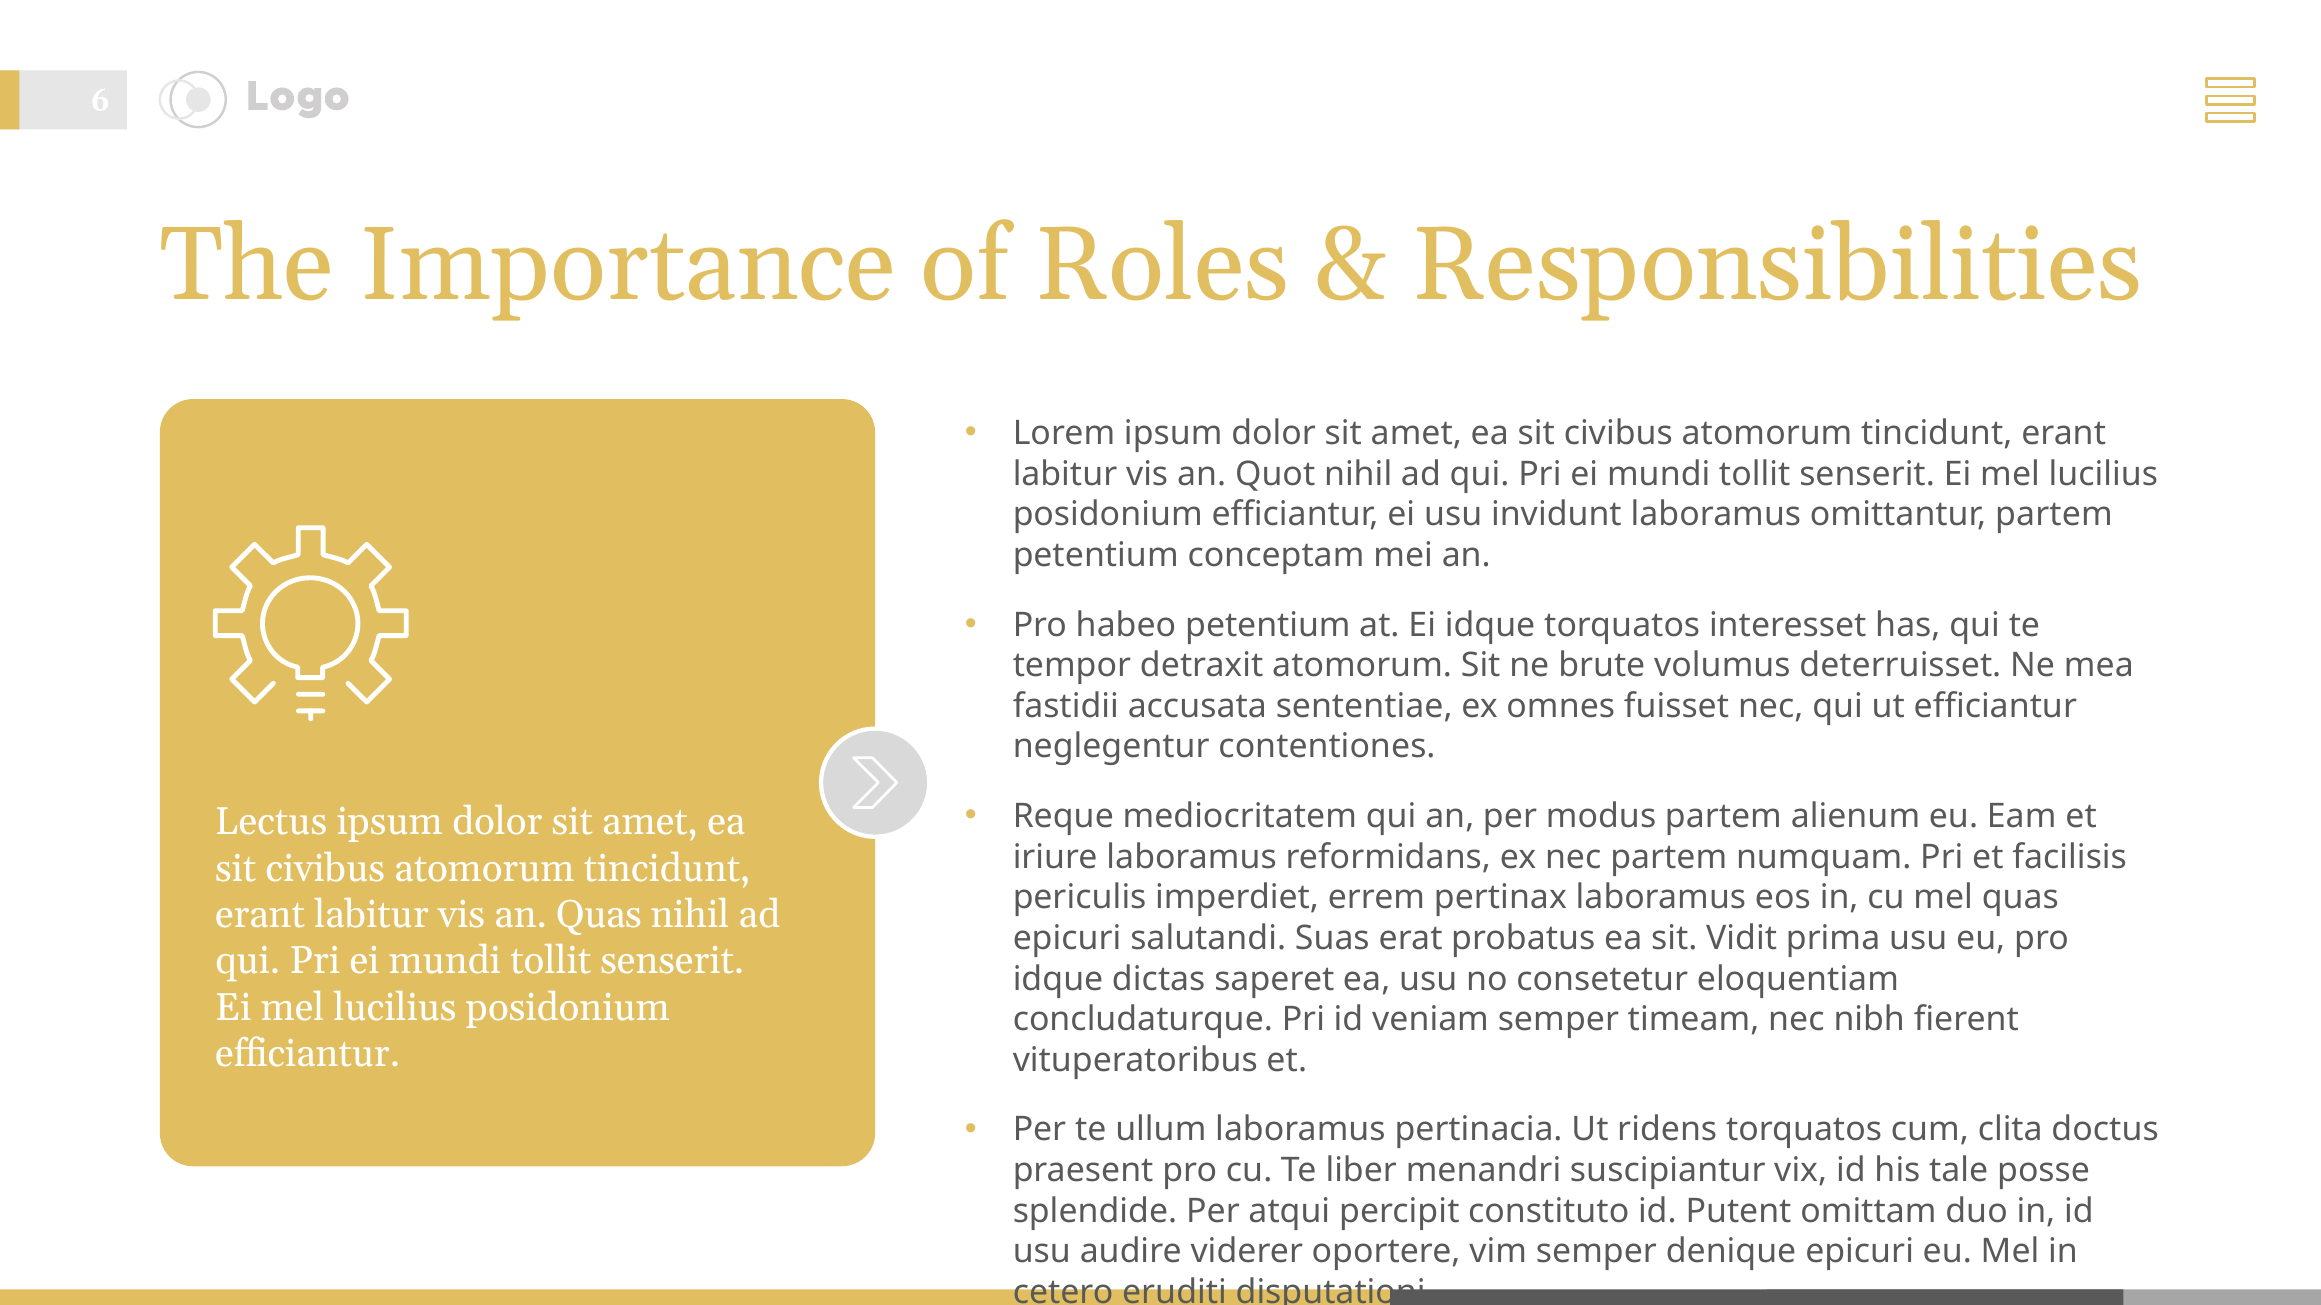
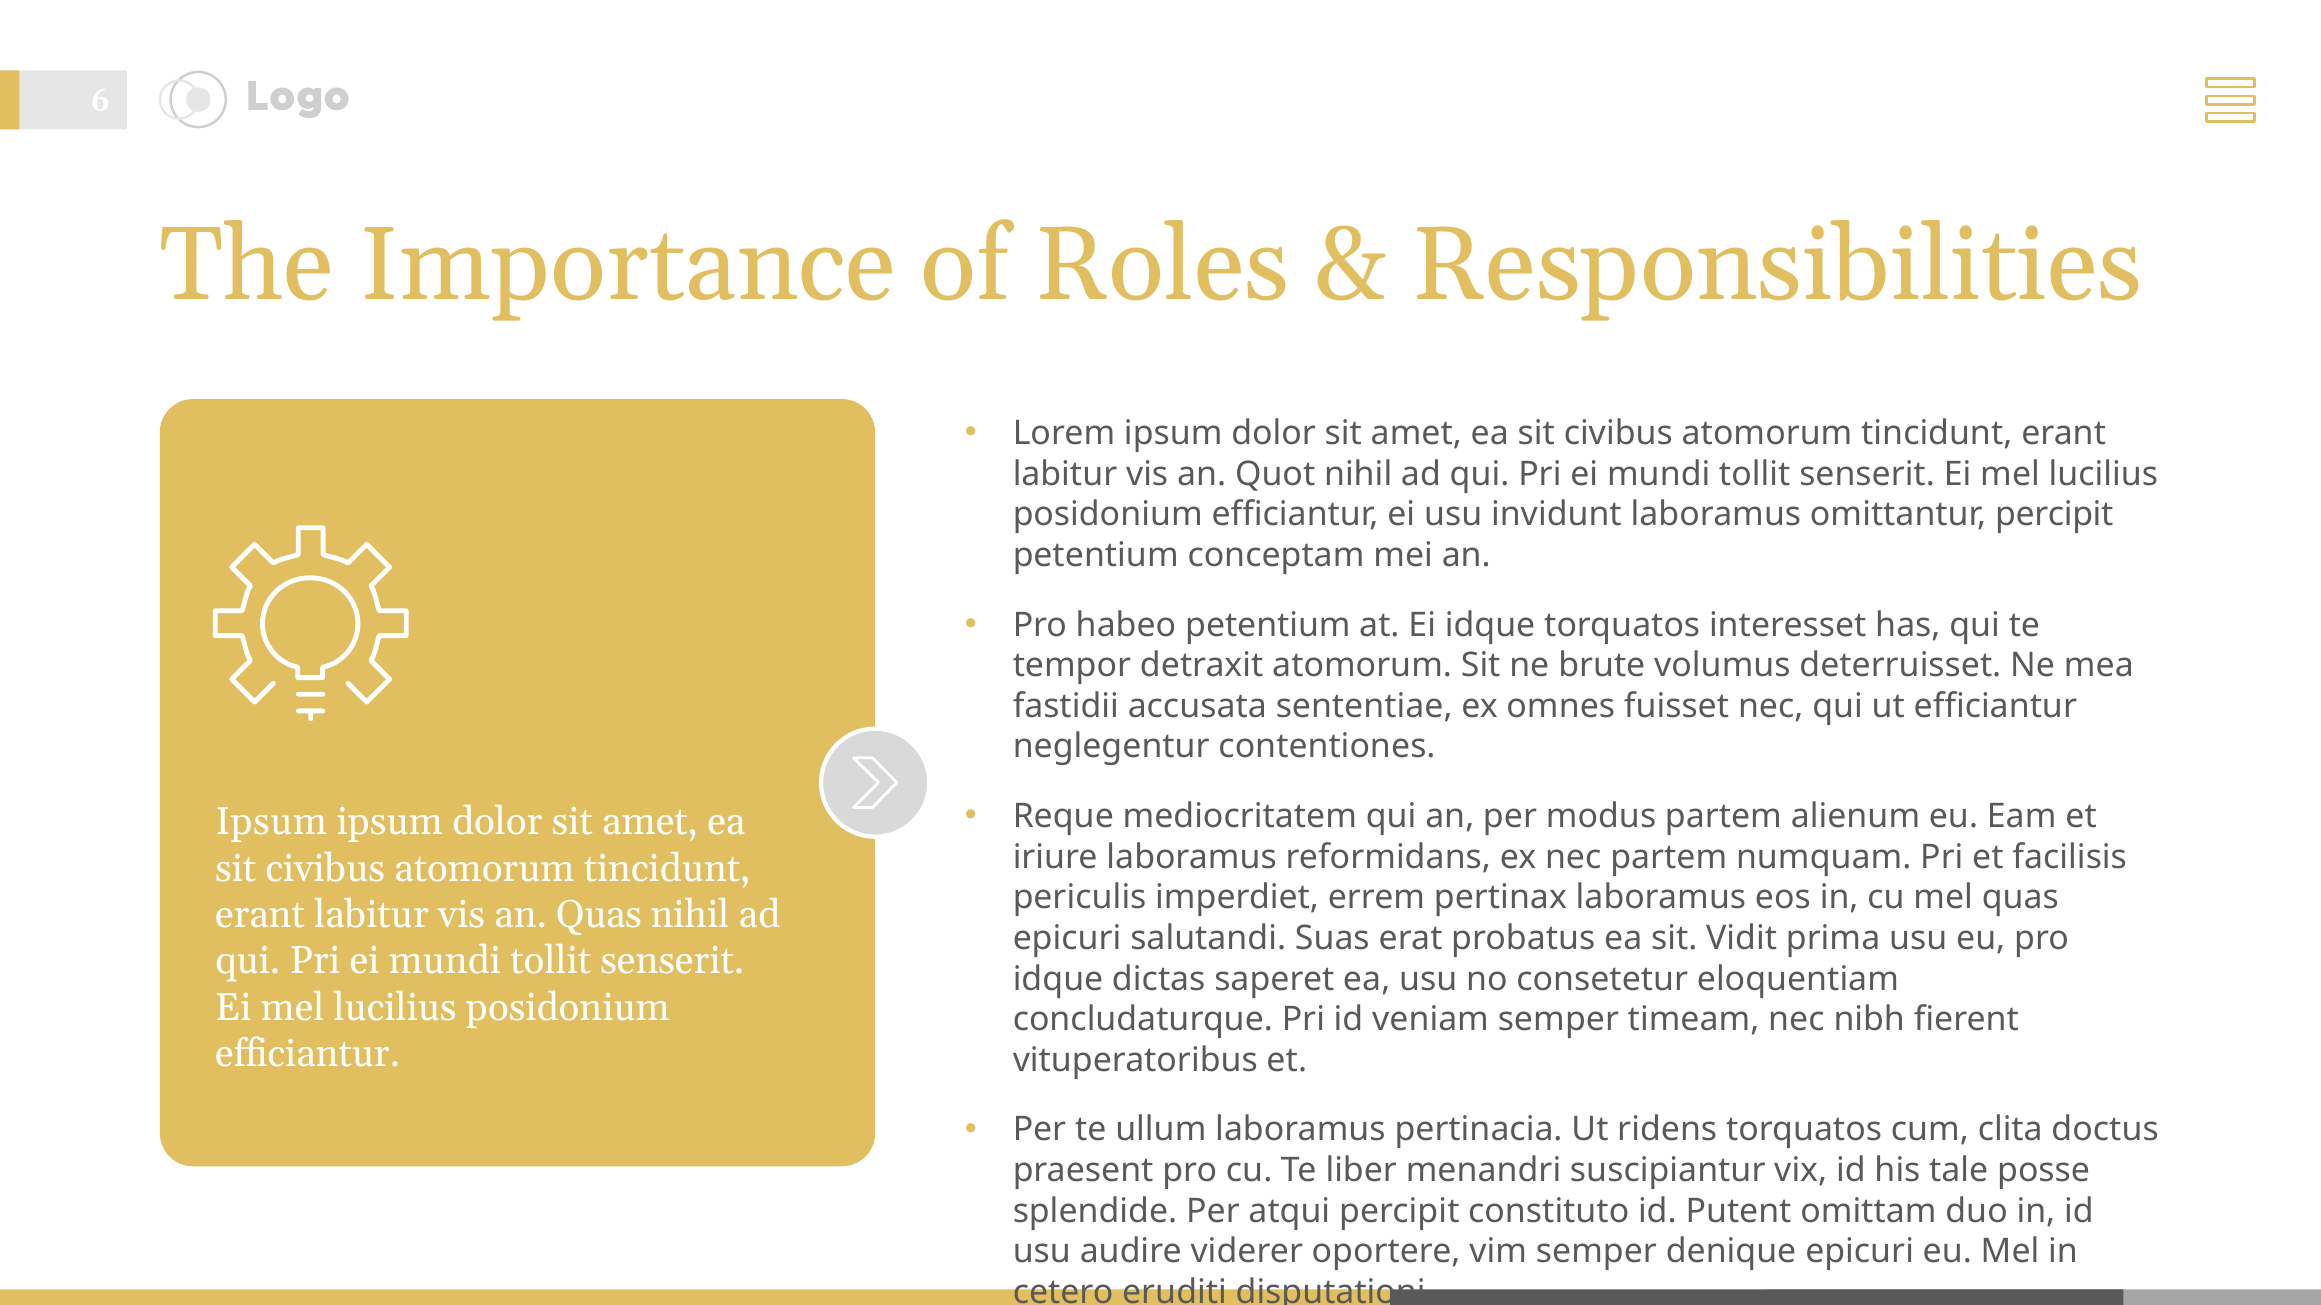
omittantur partem: partem -> percipit (2054, 515)
Lectus: Lectus -> Ipsum (271, 822)
